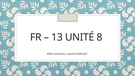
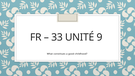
13: 13 -> 33 (57, 37)
8: 8 -> 9 (100, 37)
